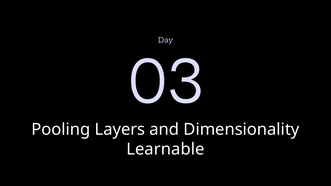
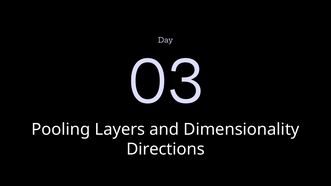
Learnable: Learnable -> Directions (165, 149)
